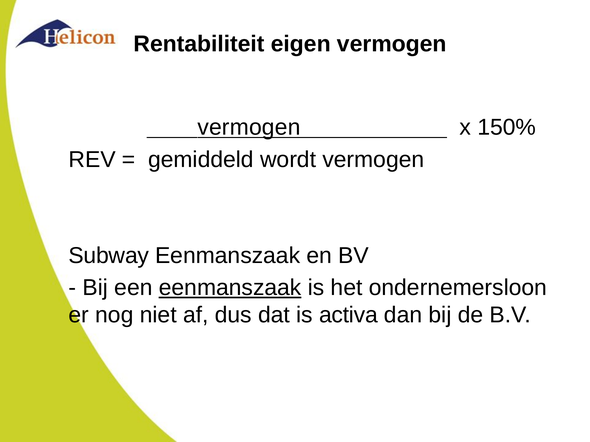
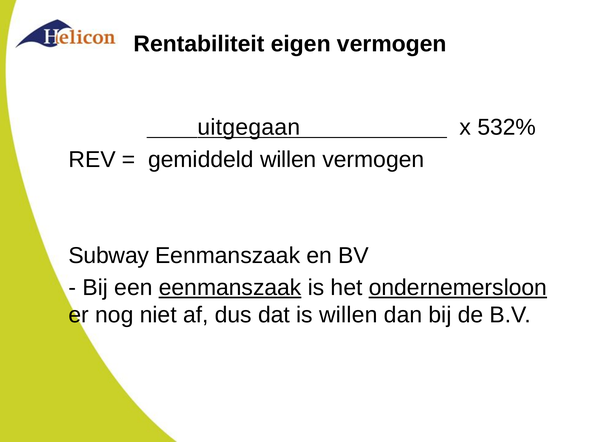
vermogen: vermogen -> uitgegaan (249, 128)
150%: 150% -> 532% (507, 128)
gemiddeld wordt: wordt -> willen (288, 160)
ondernemersloon underline: none -> present (458, 288)
is activa: activa -> willen (348, 315)
